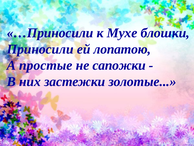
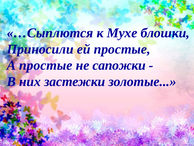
…Приносили: …Приносили -> …Сыплются (50, 33)
ей лопатою: лопатою -> простые (122, 49)
